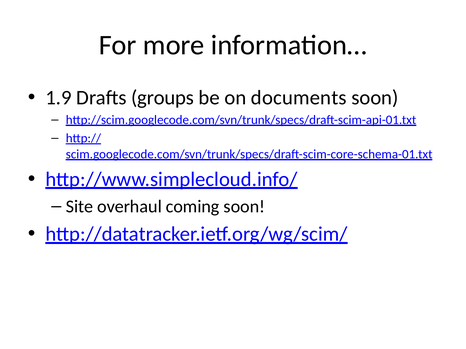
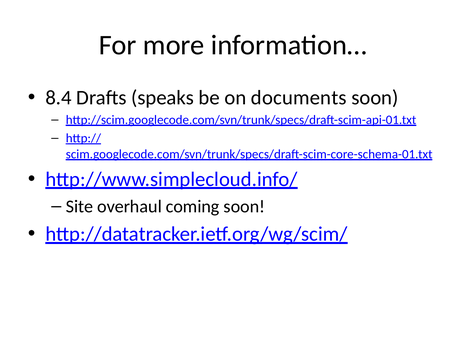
1.9: 1.9 -> 8.4 (59, 98)
groups: groups -> speaks (163, 98)
